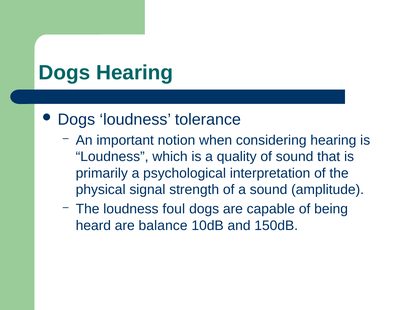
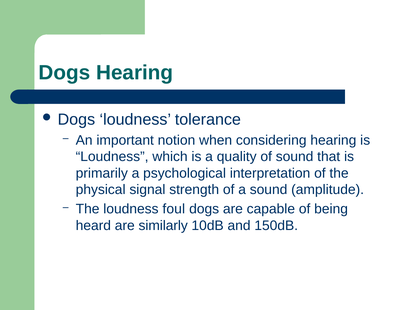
balance: balance -> similarly (163, 226)
